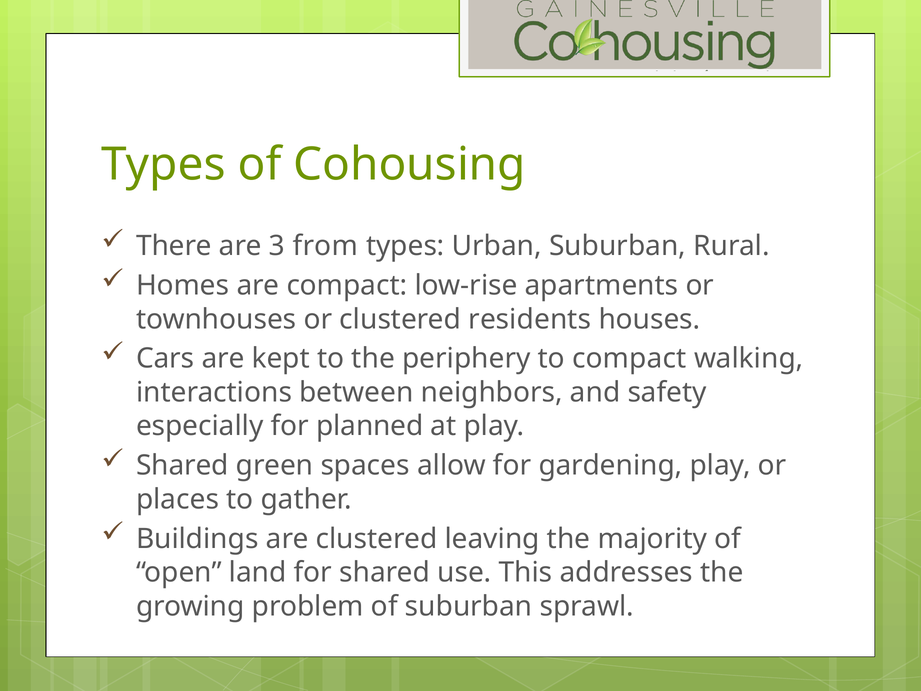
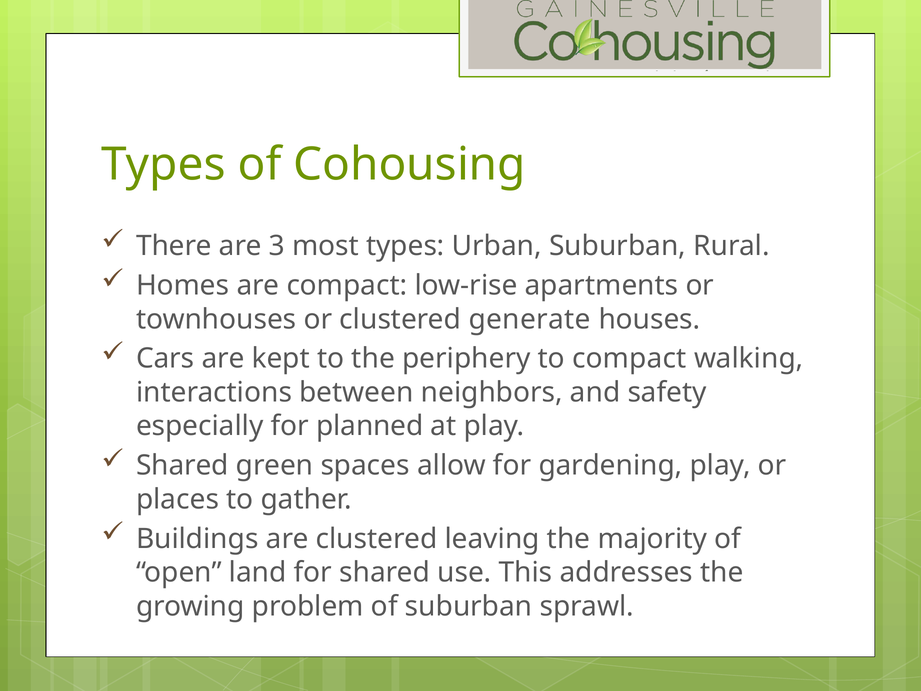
from: from -> most (325, 246)
residents: residents -> generate (530, 319)
